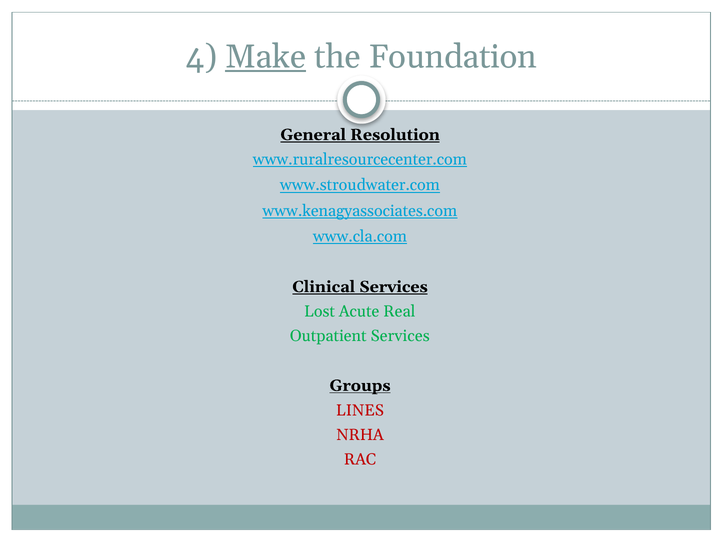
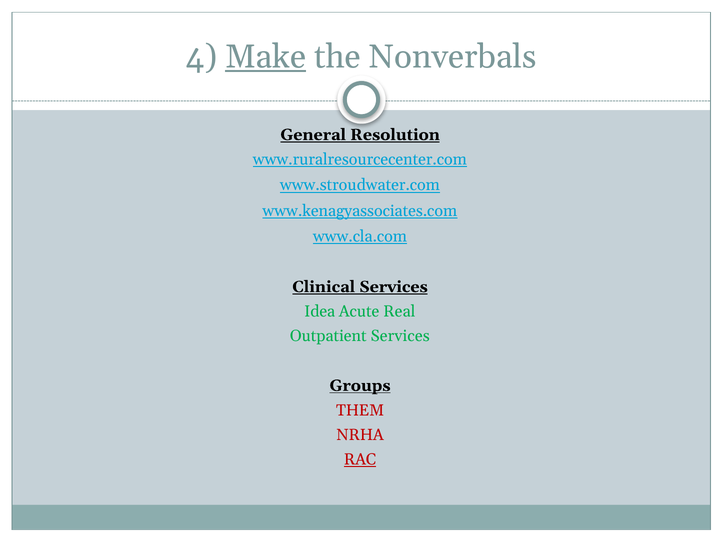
Foundation: Foundation -> Nonverbals (453, 57)
Lost: Lost -> Idea (320, 312)
LINES: LINES -> THEM (360, 410)
RAC underline: none -> present (360, 460)
